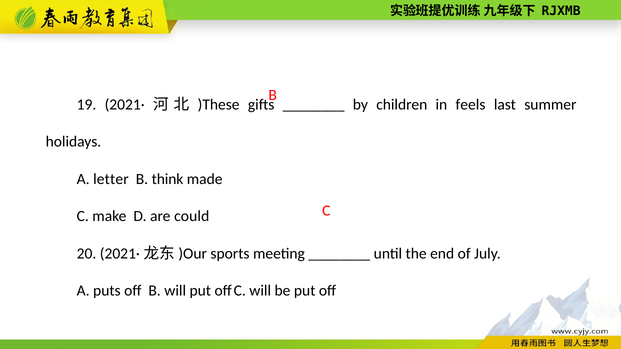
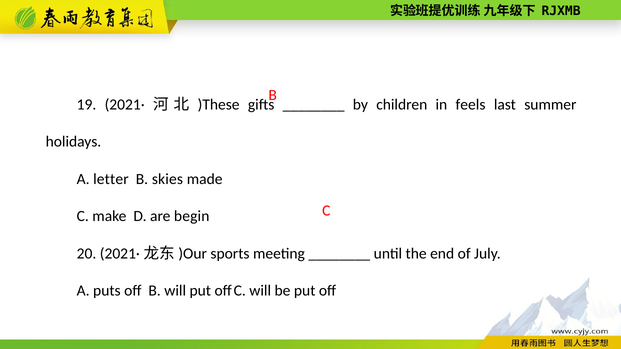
think: think -> skies (167, 179)
could: could -> begin (192, 216)
